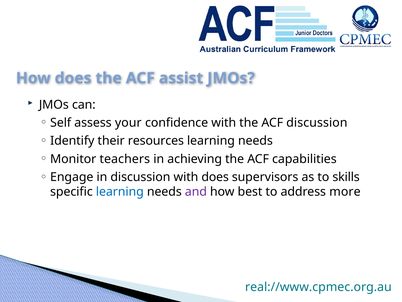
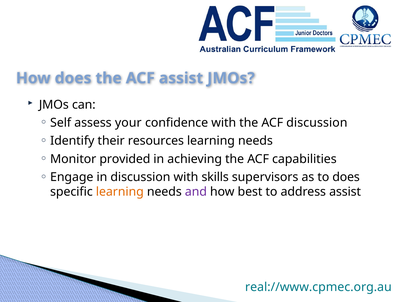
teachers: teachers -> provided (125, 159)
with does: does -> skills (215, 177)
to skills: skills -> does (346, 177)
learning colour: blue -> orange (120, 192)
address more: more -> assist (345, 192)
